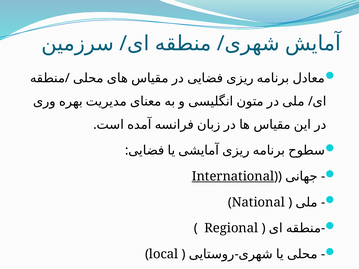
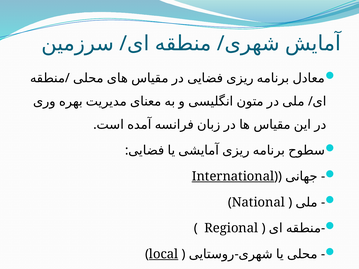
local underline: none -> present (164, 254)
